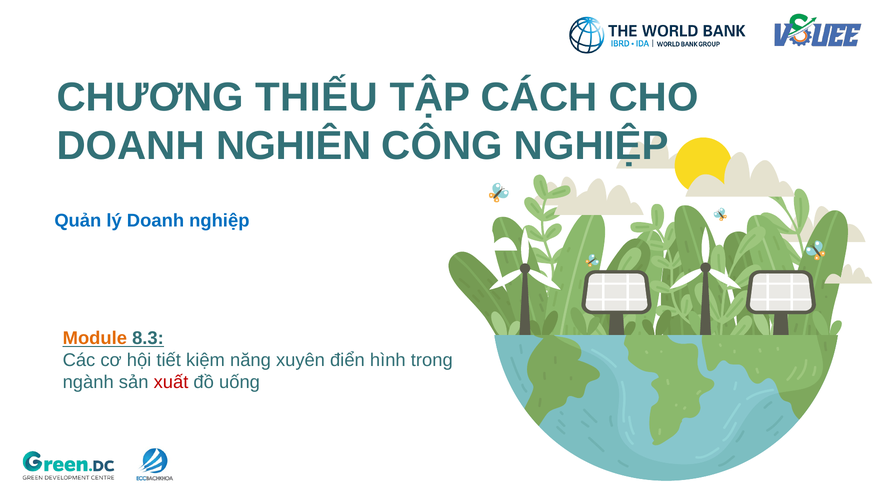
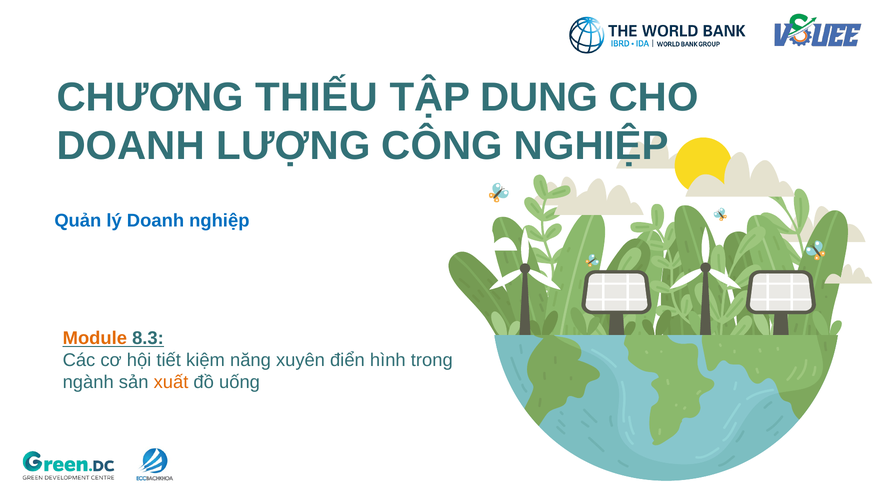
CÁCH: CÁCH -> DUNG (539, 98)
NGHIÊN: NGHIÊN -> LƯỢNG (293, 146)
xuất colour: red -> orange (171, 382)
